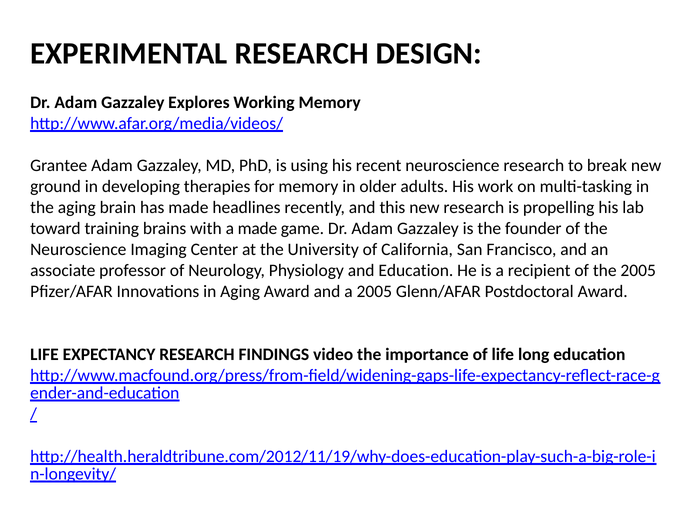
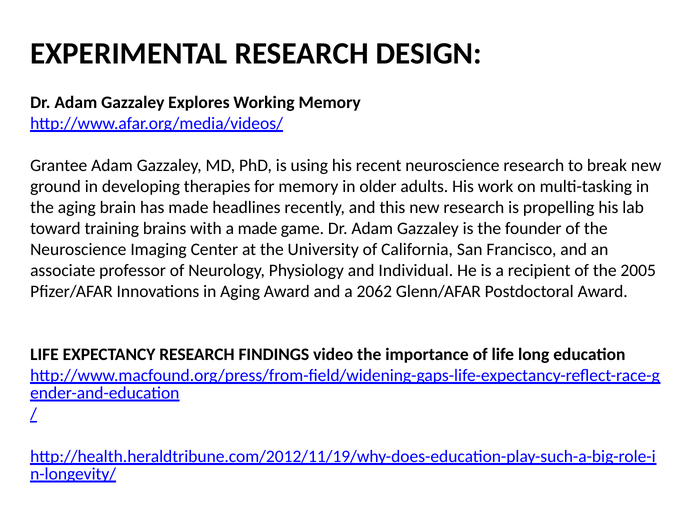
and Education: Education -> Individual (416, 271)
a 2005: 2005 -> 2062 (374, 292)
